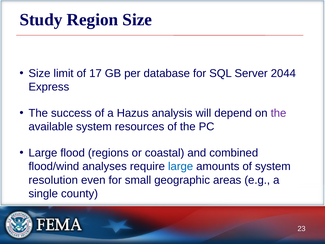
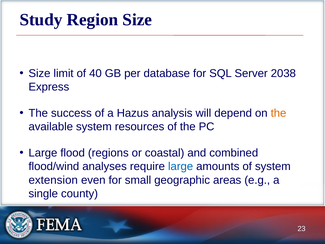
17: 17 -> 40 (95, 73)
2044: 2044 -> 2038 (283, 73)
the colour: purple -> orange (279, 113)
resolution: resolution -> extension (53, 180)
